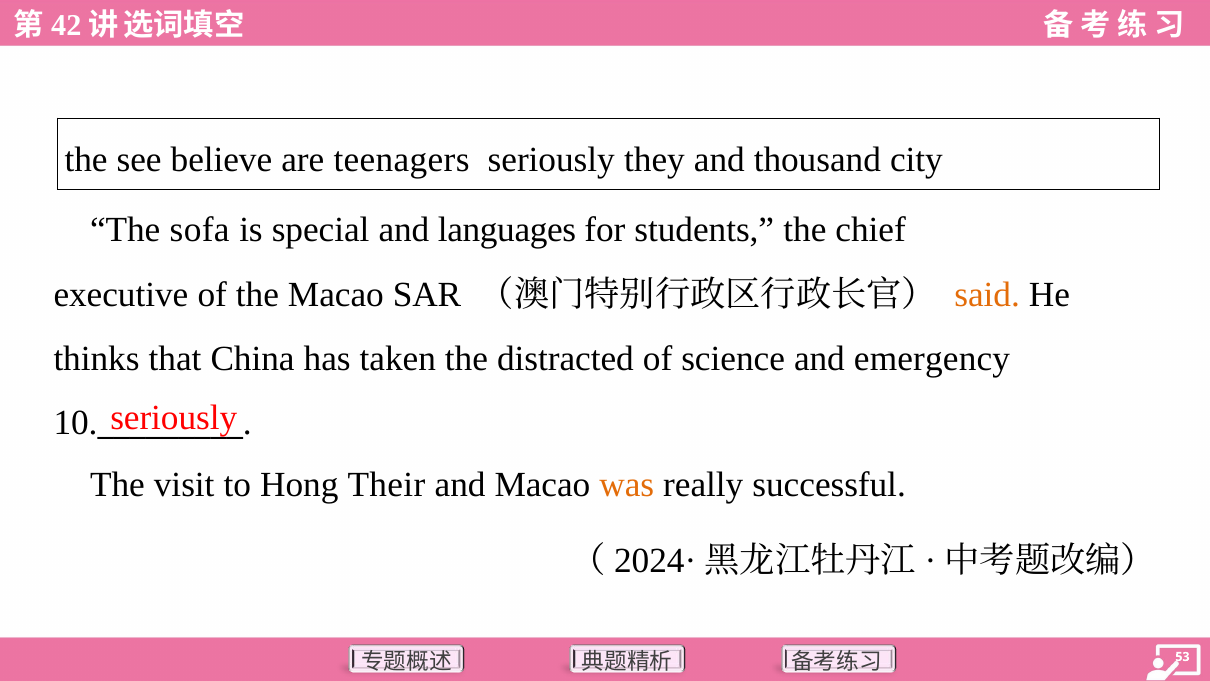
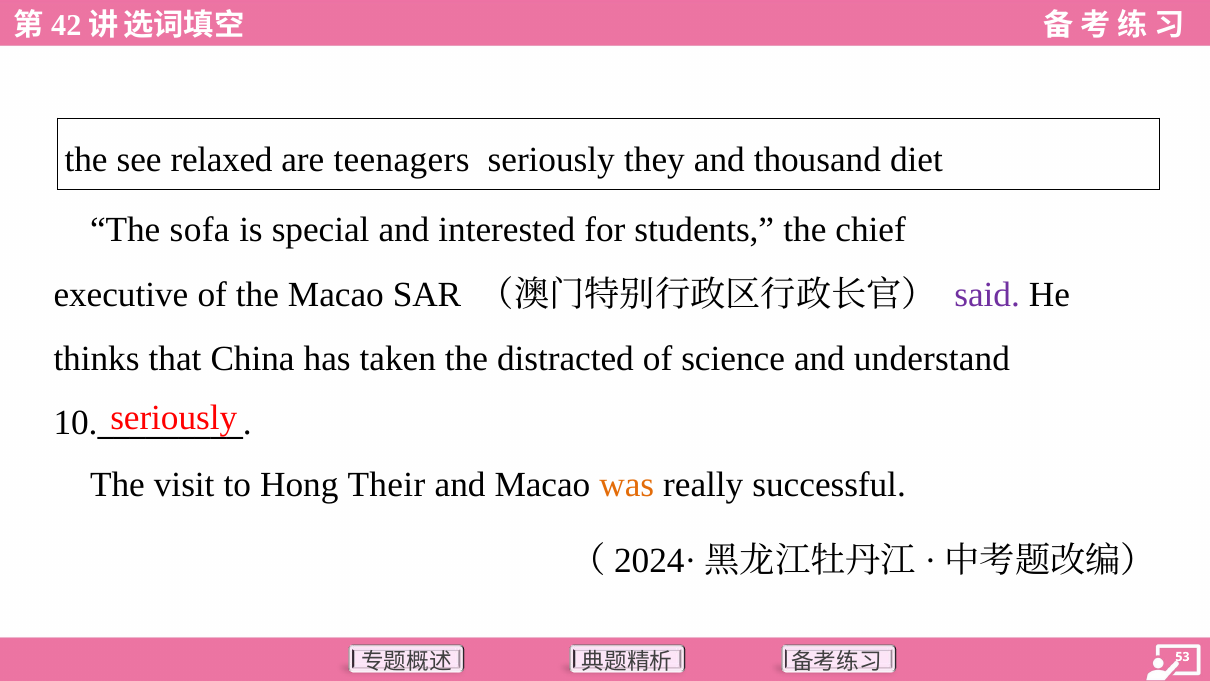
believe: believe -> relaxed (222, 159)
city: city -> diet (916, 159)
languages: languages -> interested (507, 230)
said colour: orange -> purple (987, 294)
emergency: emergency -> understand (932, 359)
